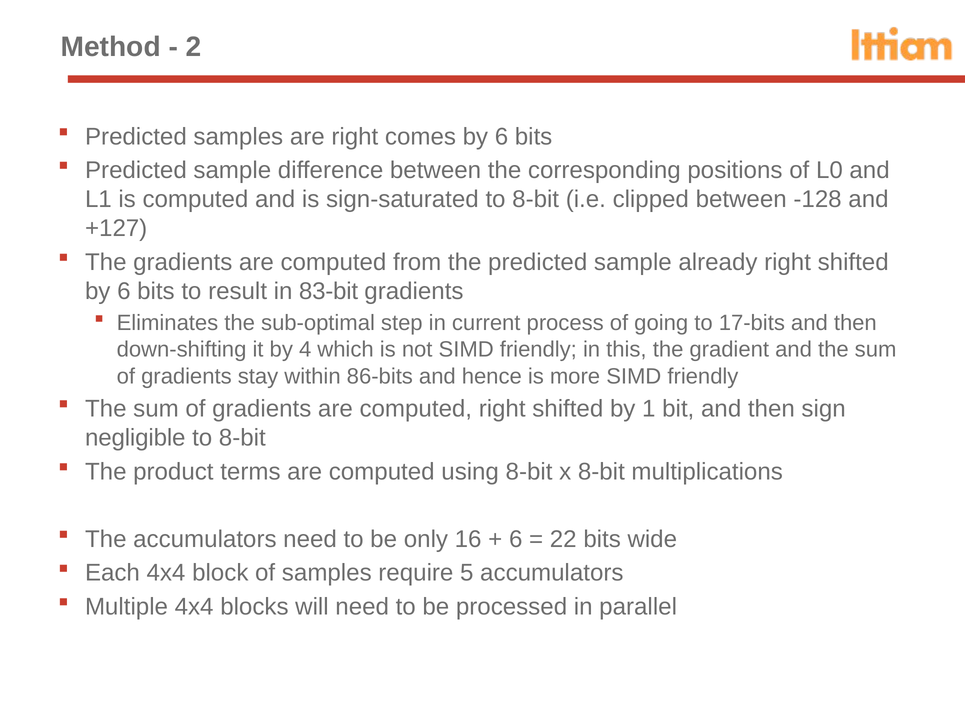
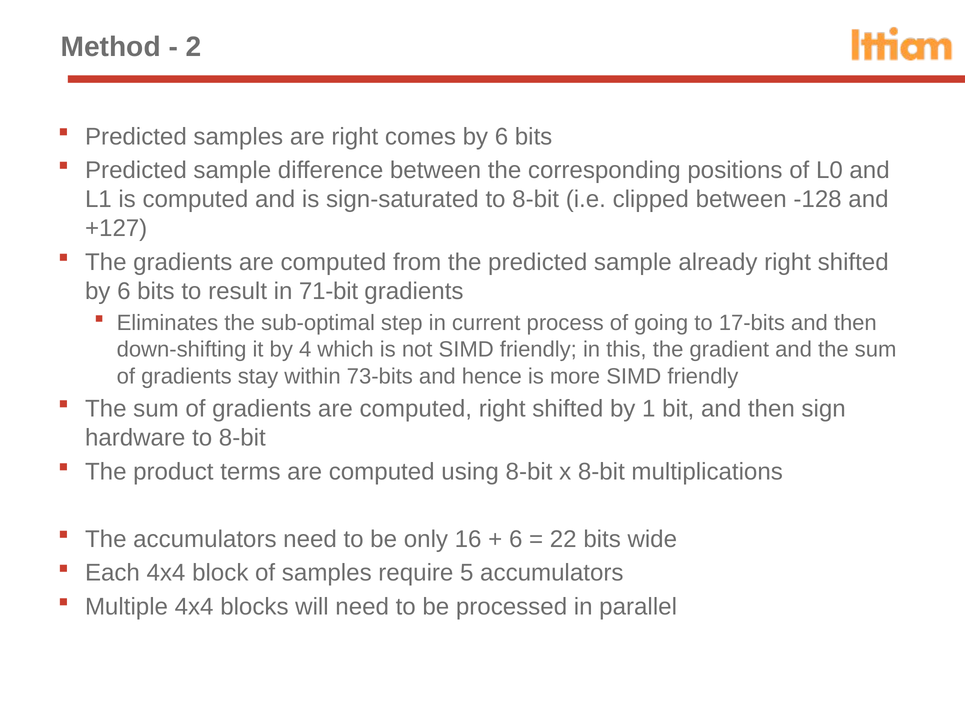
83-bit: 83-bit -> 71-bit (329, 291)
86-bits: 86-bits -> 73-bits (380, 376)
negligible: negligible -> hardware (135, 438)
